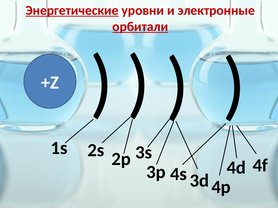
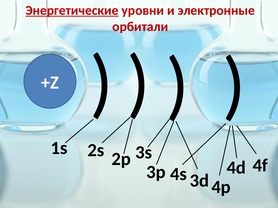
орбитали underline: present -> none (140, 27)
